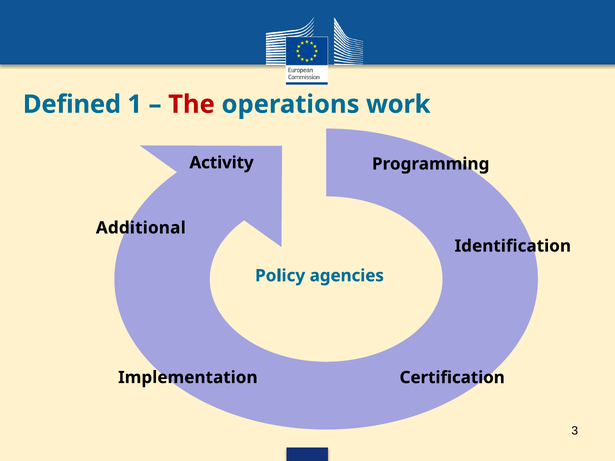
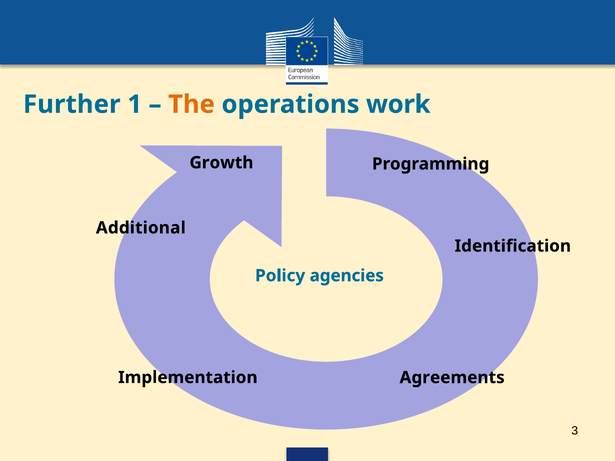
Defined: Defined -> Further (72, 104)
The colour: red -> orange (192, 104)
Activity: Activity -> Growth (221, 163)
Certification: Certification -> Agreements (452, 378)
